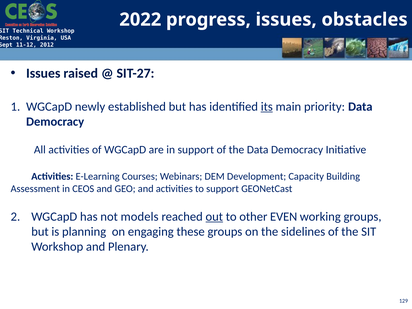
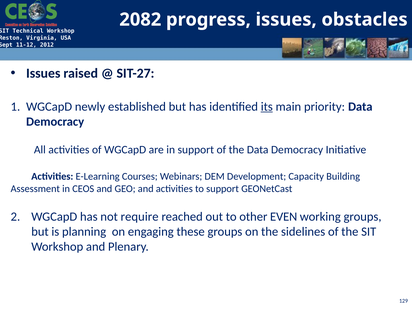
2022: 2022 -> 2082 (140, 20)
models: models -> require (140, 217)
out underline: present -> none (214, 217)
